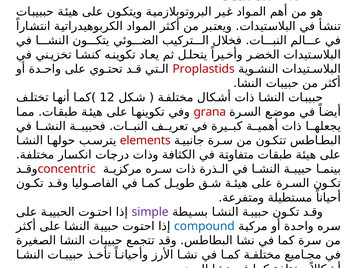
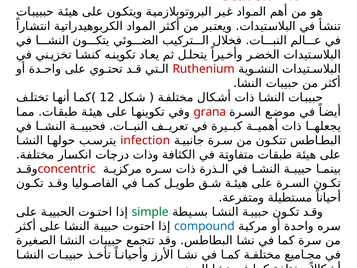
Proplastids: Proplastids -> Ruthenium (204, 69)
elements: elements -> infection (145, 140)
simple colour: purple -> green (150, 212)
